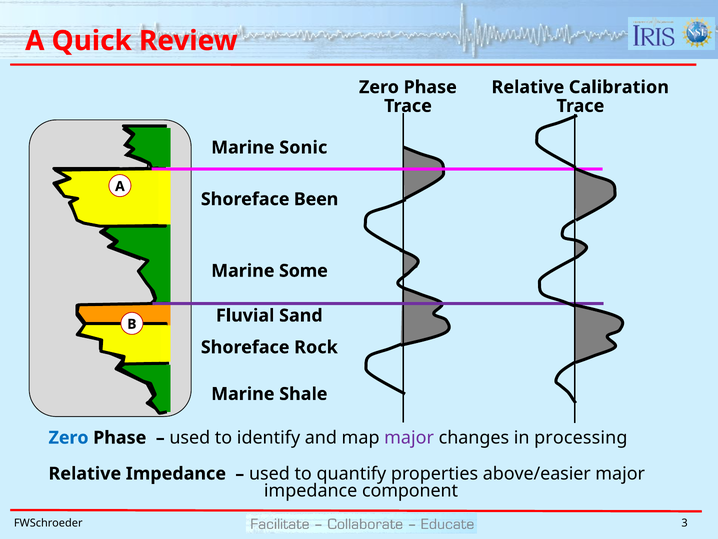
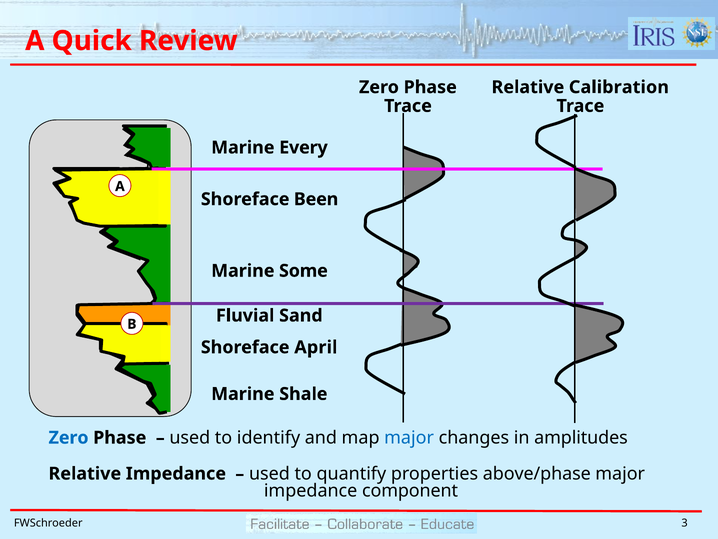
Sonic: Sonic -> Every (303, 147)
Rock: Rock -> April (316, 347)
major colour: purple -> blue (409, 437)
processing: processing -> amplitudes (581, 437)
above/easier: above/easier -> above/phase (537, 473)
